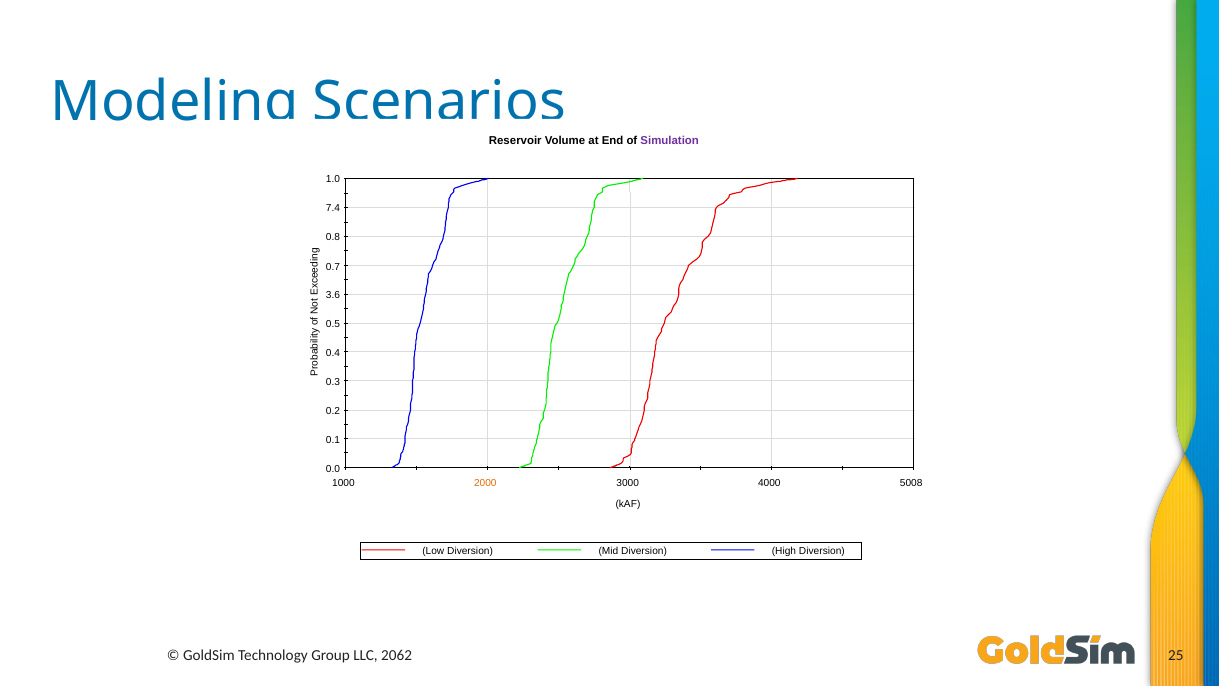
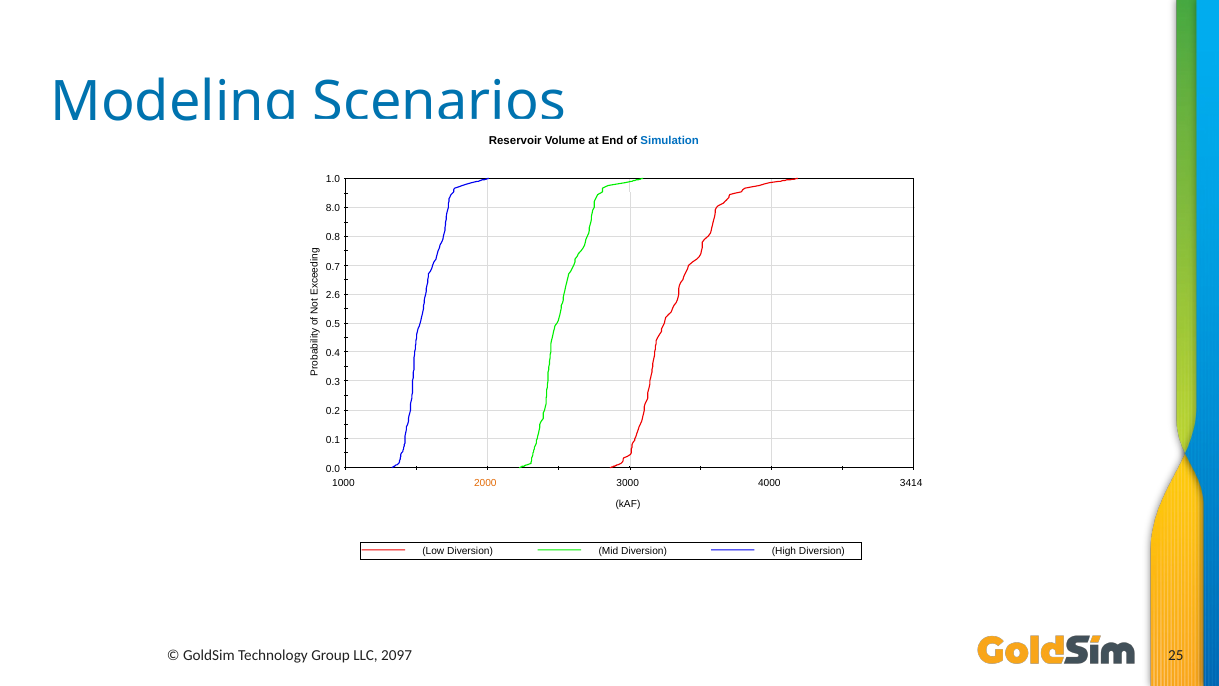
Simulation colour: purple -> blue (670, 140)
7.4: 7.4 -> 8.0 (333, 208)
3.6: 3.6 -> 2.6 (333, 295)
5008: 5008 -> 3414 (911, 483)
2062: 2062 -> 2097 (397, 655)
